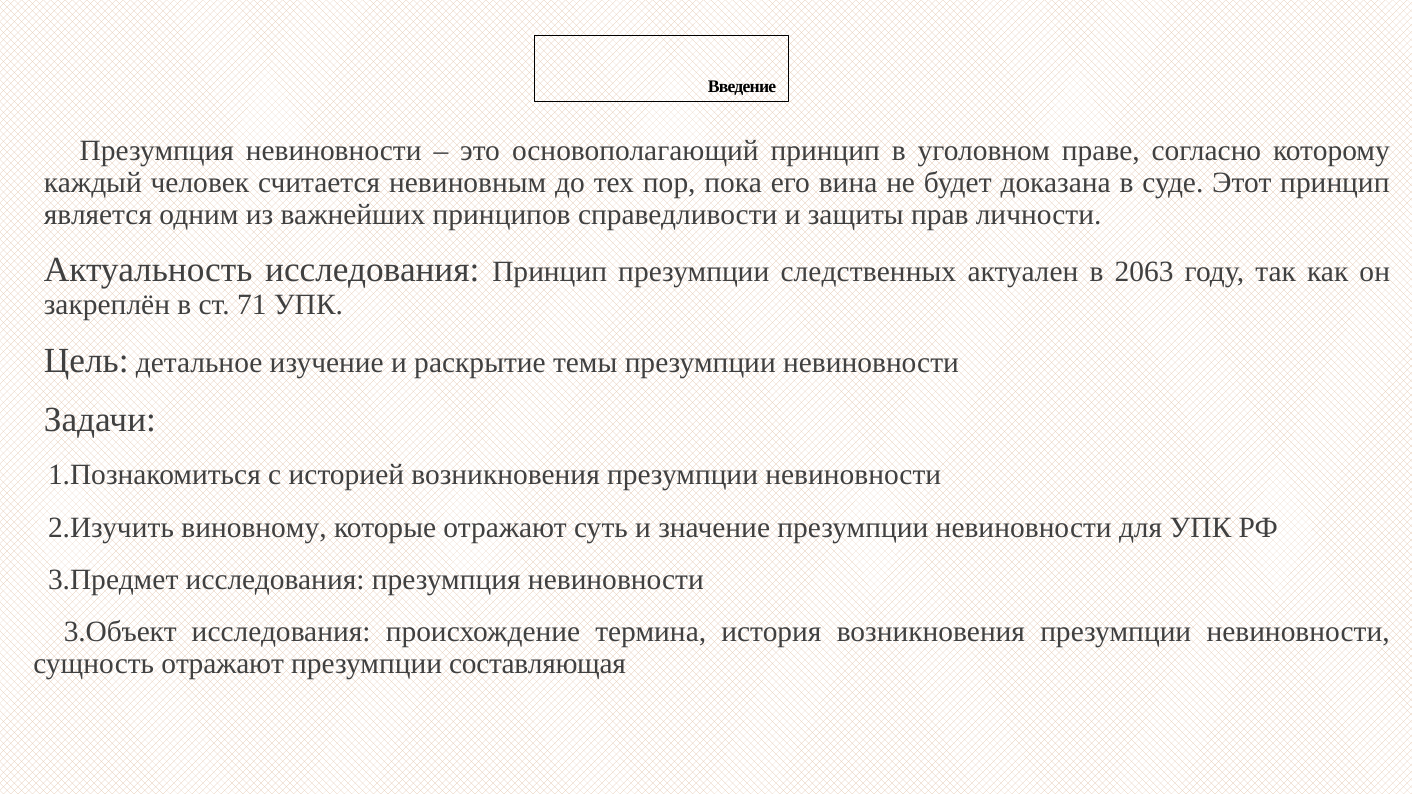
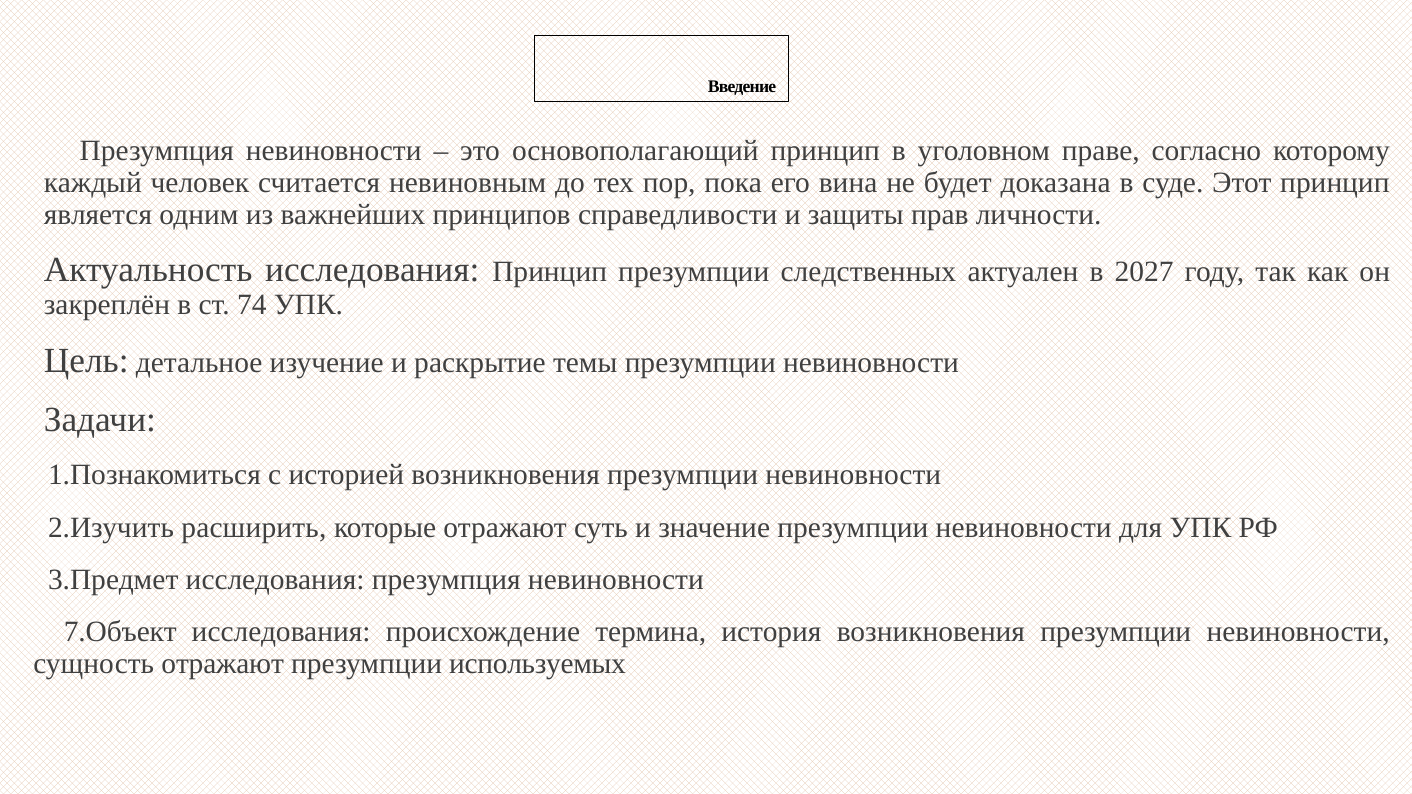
2063: 2063 -> 2027 (1144, 272)
71: 71 -> 74 (252, 305)
виновному: виновному -> расширить (254, 527)
3.Объект: 3.Объект -> 7.Объект (120, 632)
составляющая: составляющая -> используемых (537, 664)
